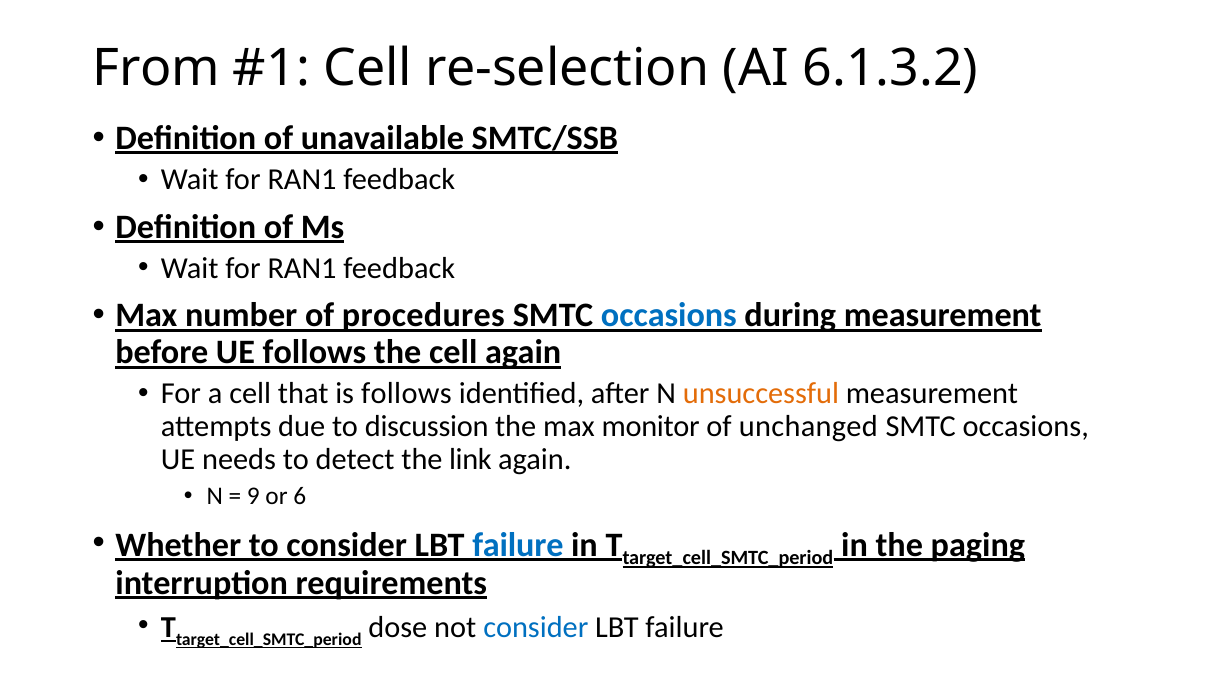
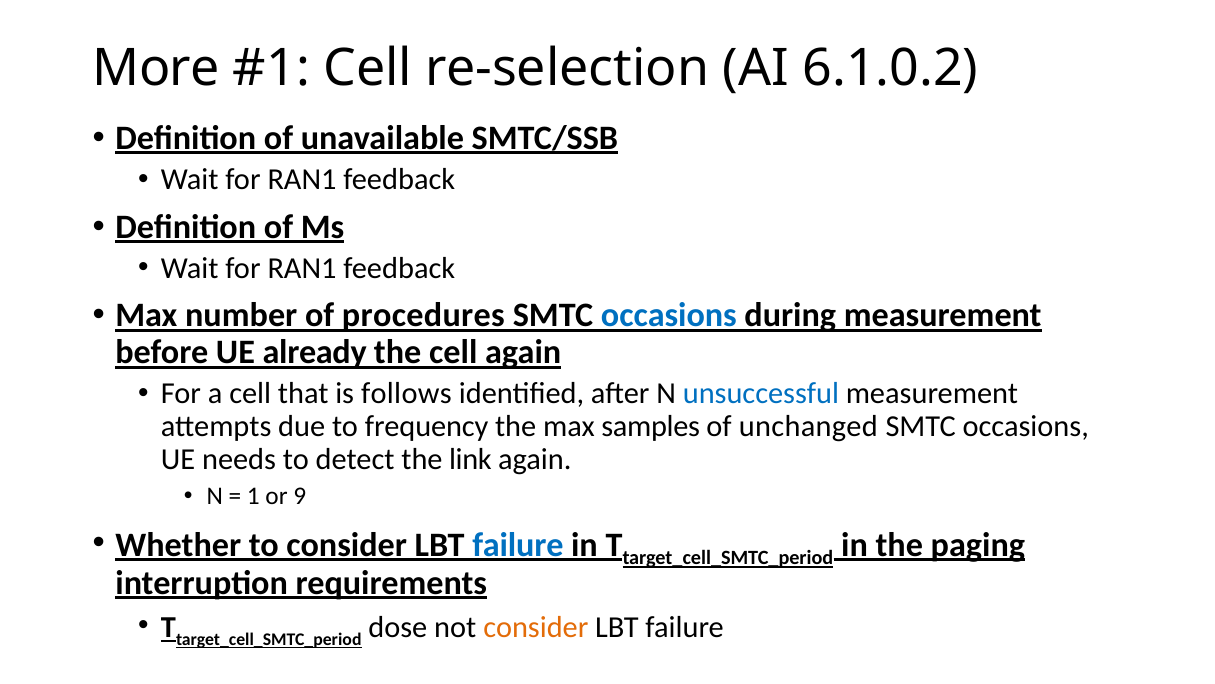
From: From -> More (156, 69)
6.1.3.2: 6.1.3.2 -> 6.1.0.2 (890, 69)
UE follows: follows -> already (315, 352)
unsuccessful colour: orange -> blue (761, 394)
discussion: discussion -> frequency (427, 426)
monitor: monitor -> samples (651, 426)
9: 9 -> 1 (253, 496)
6: 6 -> 9 (300, 496)
consider colour: blue -> orange (536, 627)
